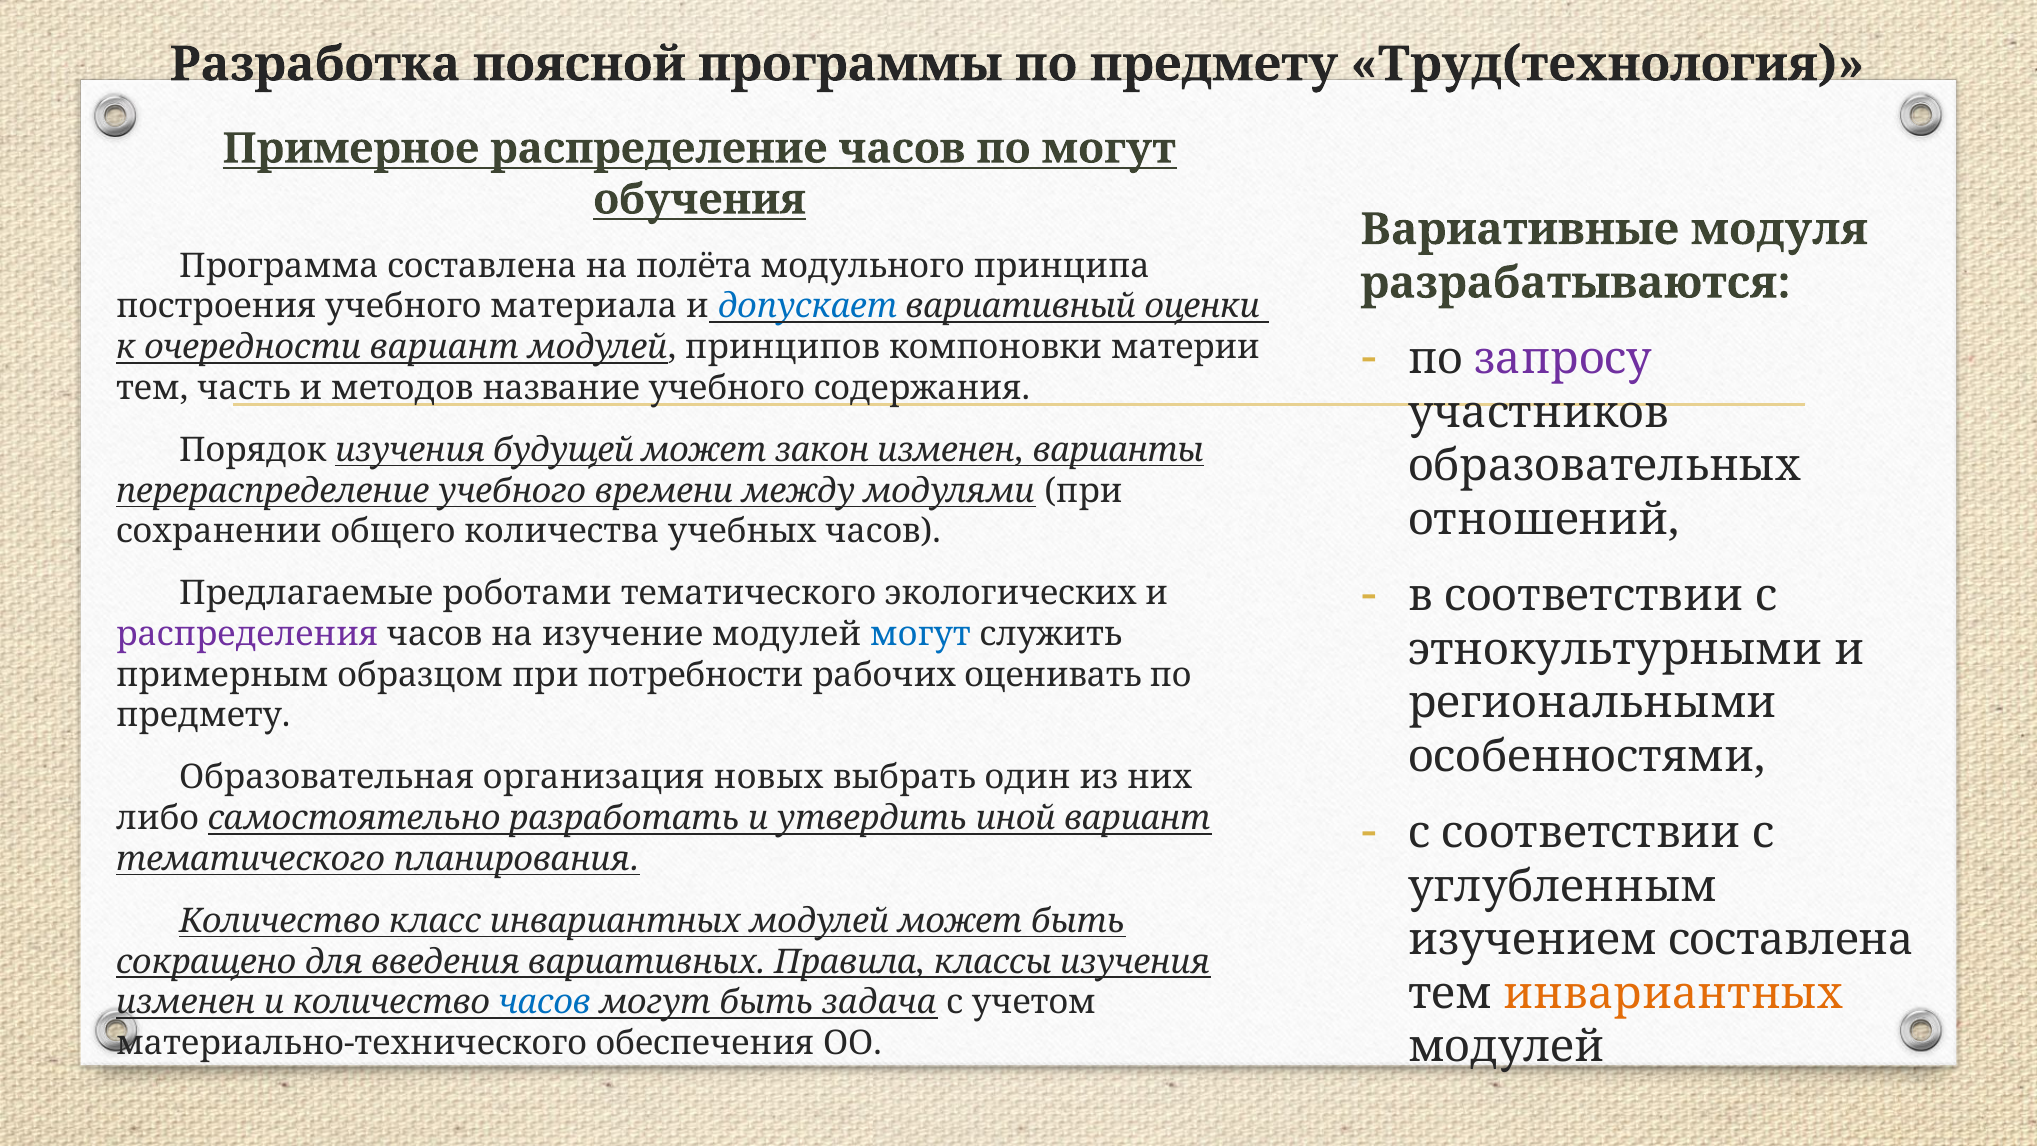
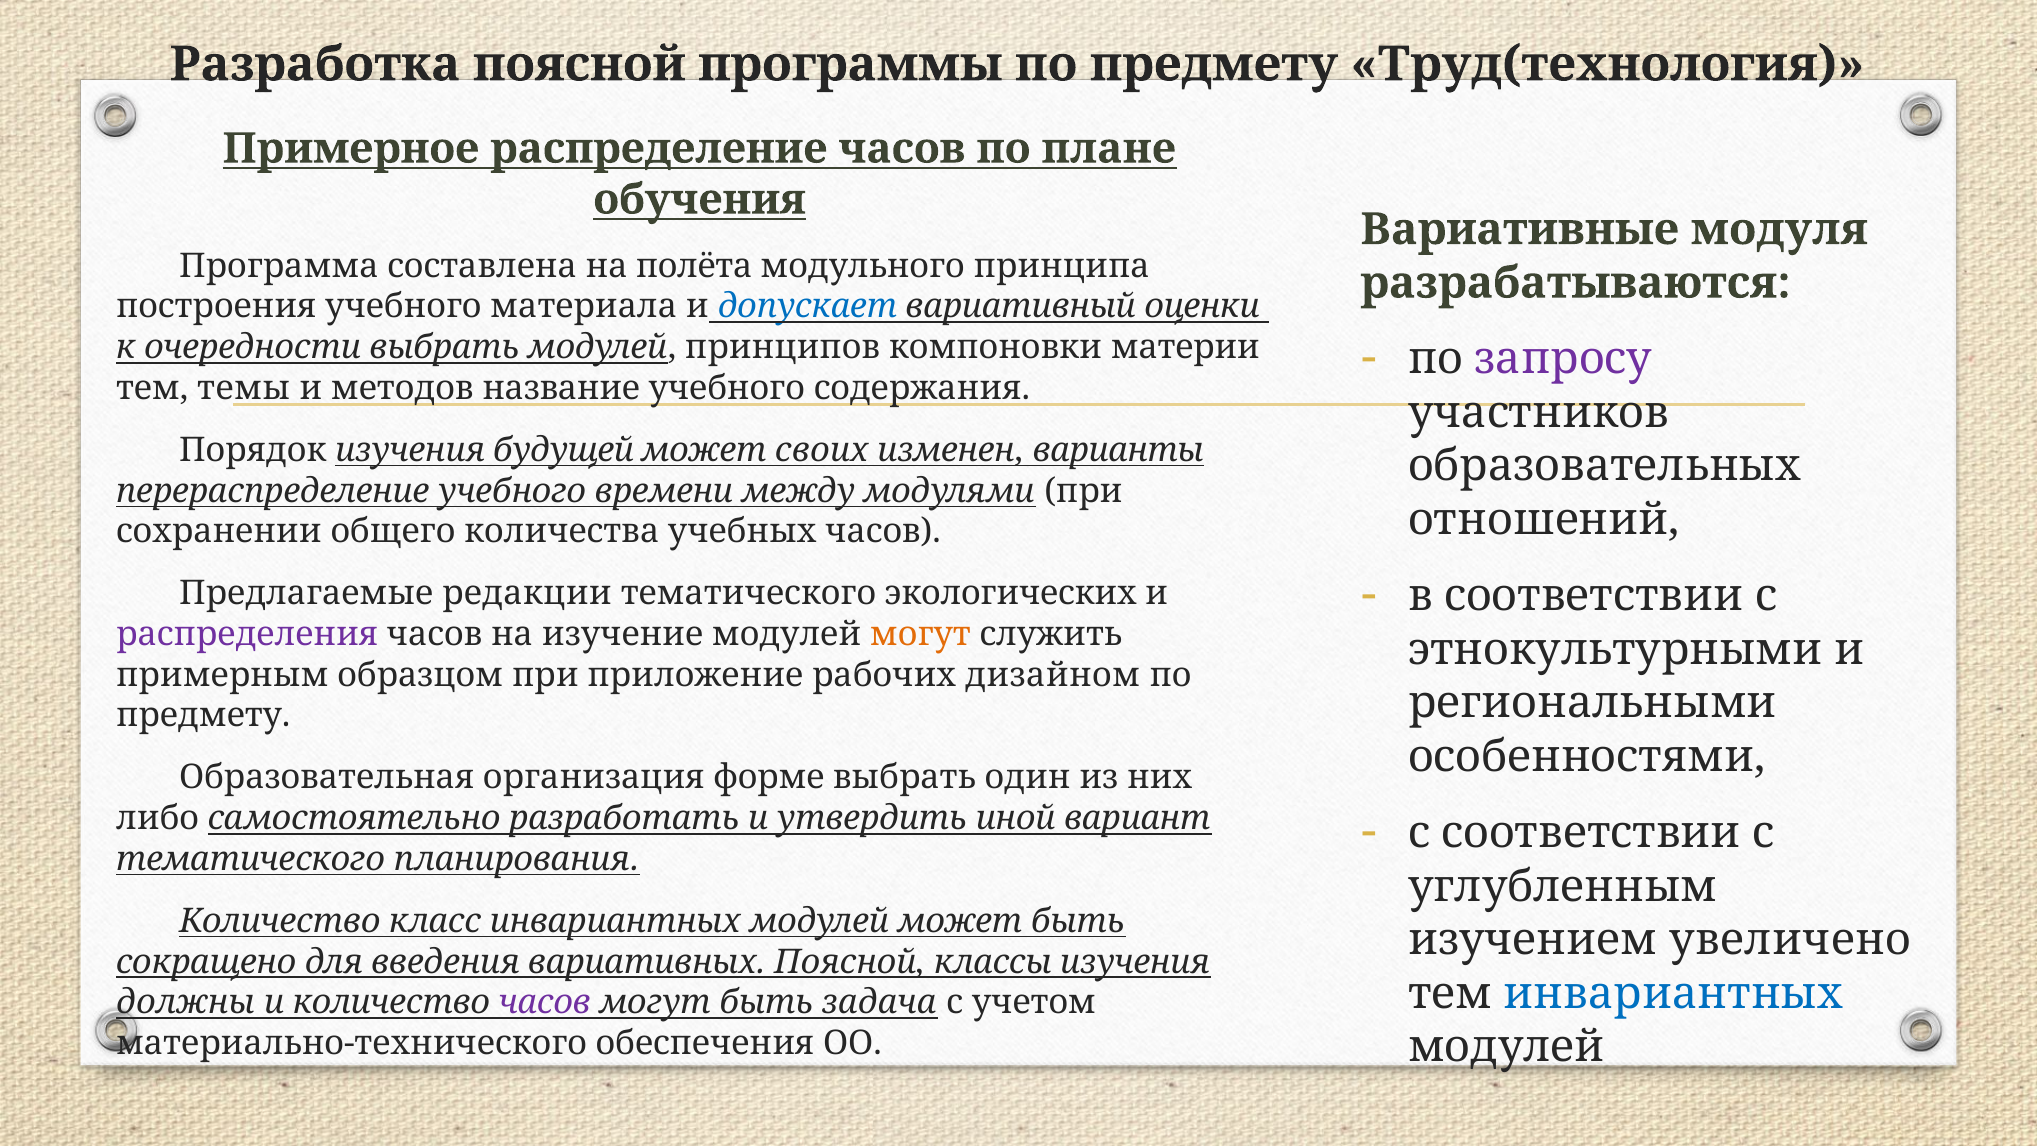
по могут: могут -> плане (1109, 149)
очередности вариант: вариант -> выбрать (445, 347)
часть: часть -> темы (244, 388)
закон: закон -> своих (822, 450)
роботами: роботами -> редакции (527, 593)
могут colour: blue -> orange (920, 634)
потребности: потребности -> приложение (695, 675)
оценивать: оценивать -> дизайном (1053, 675)
новых: новых -> форме (769, 778)
изучением составлена: составлена -> увеличено (1790, 940)
вариативных Правила: Правила -> Поясной (850, 962)
инвариантных colour: orange -> blue (1674, 993)
изменен: изменен -> должны (186, 1002)
часов colour: blue -> purple (545, 1002)
